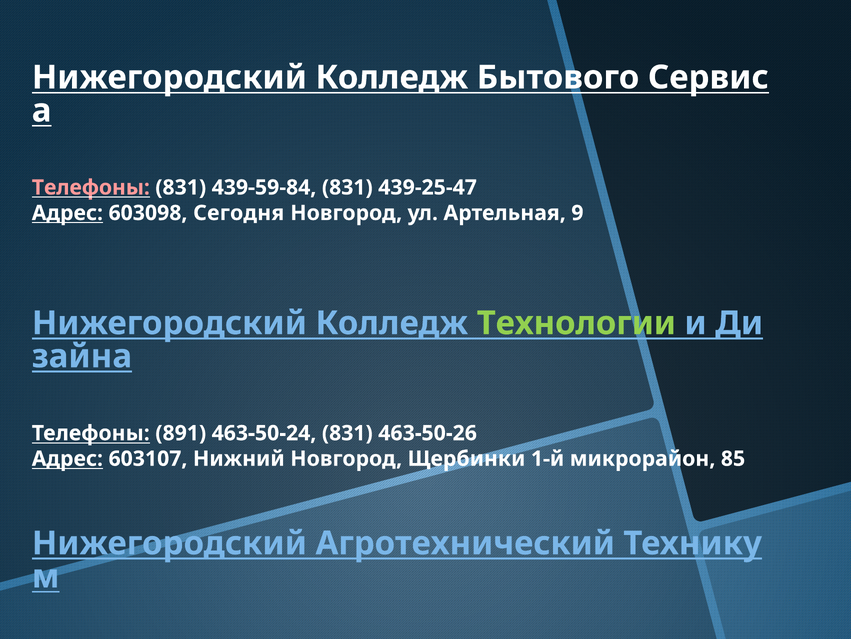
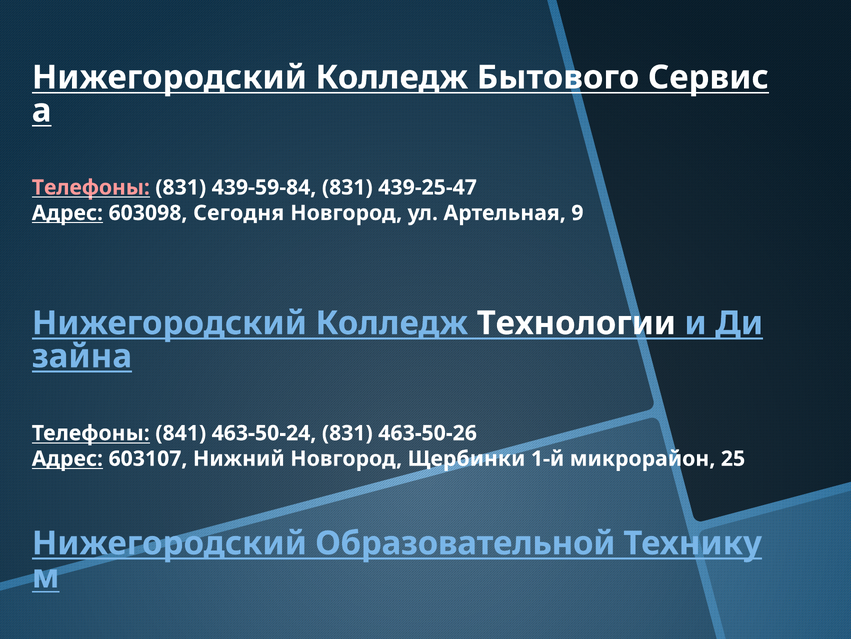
Технологии colour: light green -> white (576, 323)
891: 891 -> 841 (181, 433)
85: 85 -> 25 (733, 458)
Агротехнический: Агротехнический -> Образовательной (465, 543)
